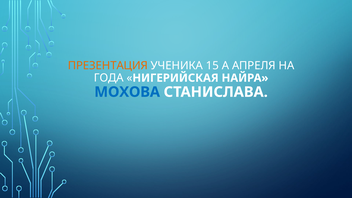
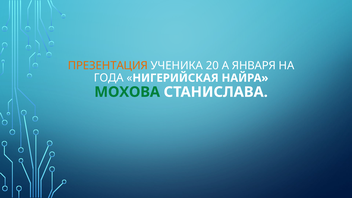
15: 15 -> 20 (212, 66)
АПРЕЛЯ: АПРЕЛЯ -> ЯНВАРЯ (254, 66)
МОХОВА colour: blue -> green (127, 92)
